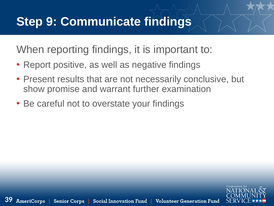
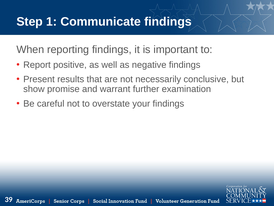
9: 9 -> 1 (52, 22)
